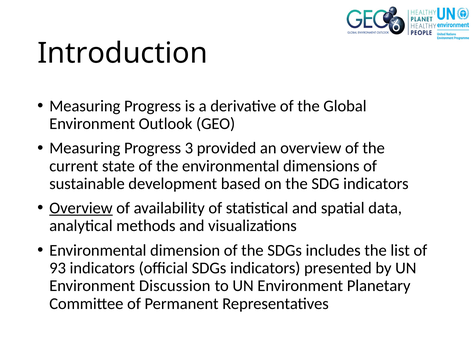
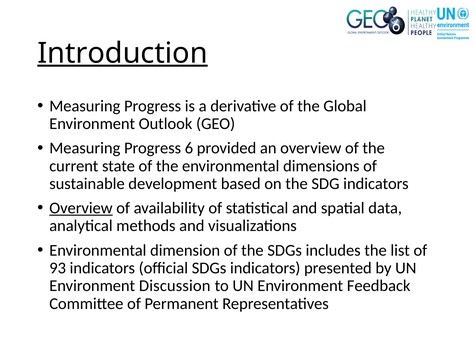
Introduction underline: none -> present (123, 53)
3: 3 -> 6 (189, 148)
Planetary: Planetary -> Feedback (379, 286)
